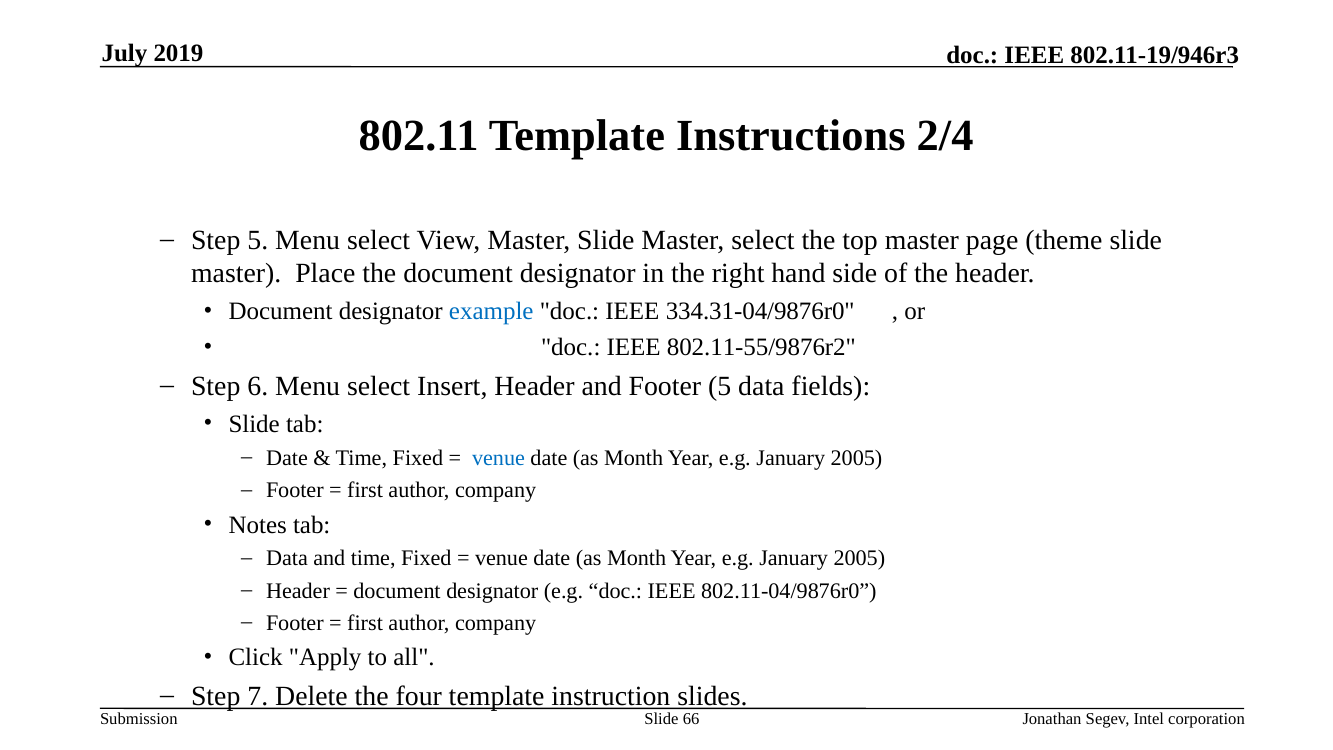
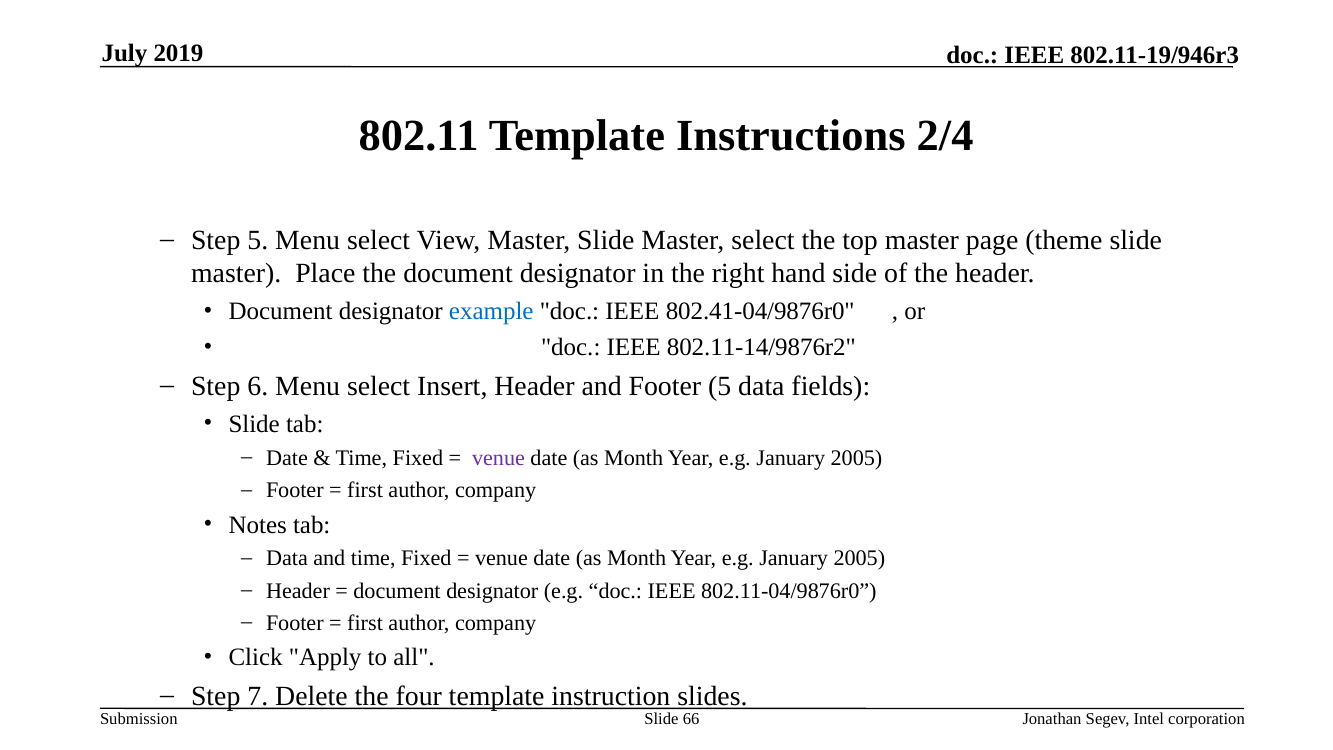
334.31-04/9876r0: 334.31-04/9876r0 -> 802.41-04/9876r0 (760, 311)
802.11-55/9876r2: 802.11-55/9876r2 -> 802.11-14/9876r2 (761, 348)
venue colour: blue -> purple (499, 458)
